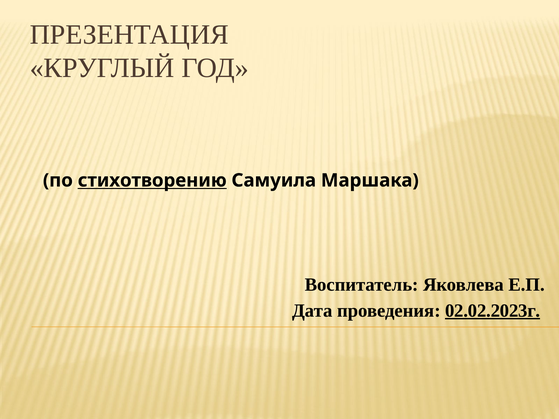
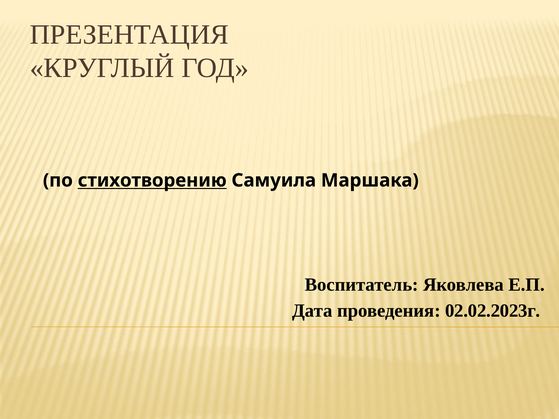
02.02.2023г underline: present -> none (493, 311)
